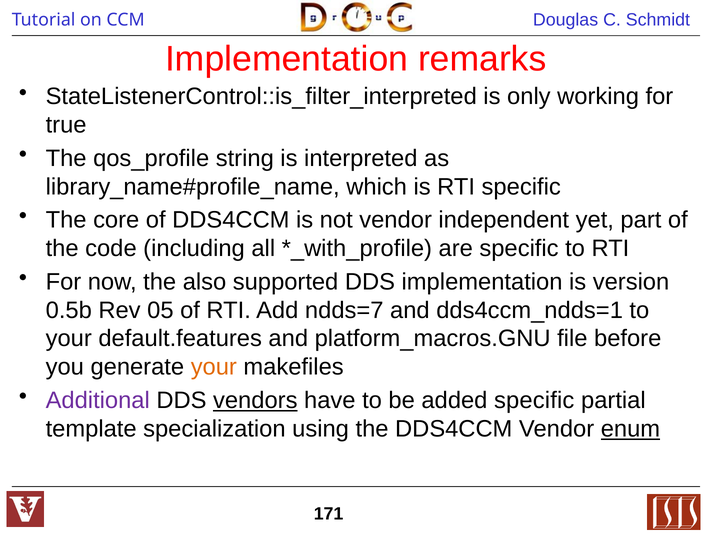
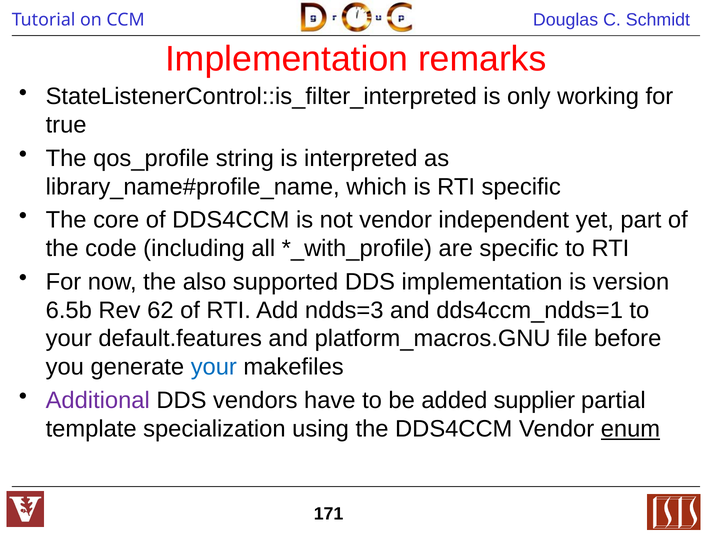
0.5b: 0.5b -> 6.5b (69, 310)
05: 05 -> 62 (160, 310)
ndds=7: ndds=7 -> ndds=3 (344, 310)
your colour: orange -> blue (214, 367)
vendors underline: present -> none (255, 400)
added specific: specific -> supplier (534, 400)
